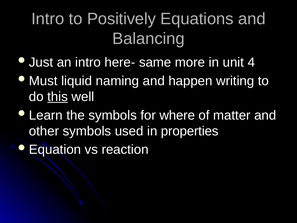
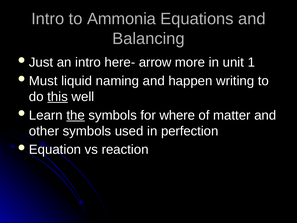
Positively: Positively -> Ammonia (121, 19)
same: same -> arrow (155, 62)
4: 4 -> 1 (251, 62)
the underline: none -> present (76, 115)
properties: properties -> perfection (190, 131)
